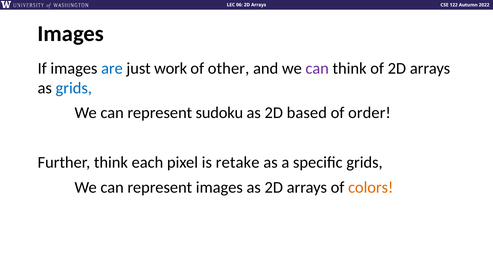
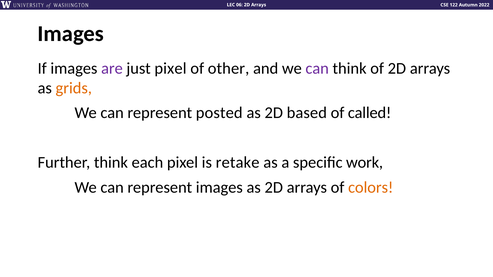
are colour: blue -> purple (112, 68)
just work: work -> pixel (170, 68)
grids colour: blue -> orange (74, 88)
sudoku: sudoku -> posted (219, 113)
order: order -> called (370, 113)
specific grids: grids -> work (365, 163)
